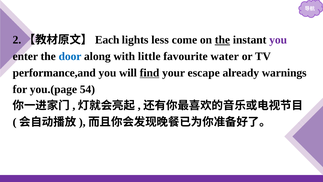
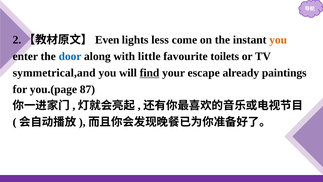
Each: Each -> Even (107, 40)
the underline: present -> none (222, 40)
you colour: purple -> orange (278, 40)
water: water -> toilets (225, 56)
performance,and: performance,and -> symmetrical,and (54, 73)
warnings: warnings -> paintings (284, 73)
54: 54 -> 87 (87, 89)
